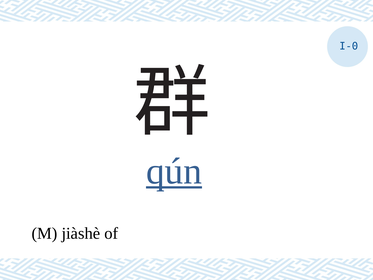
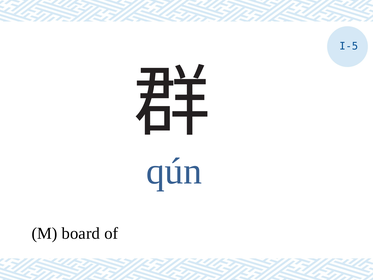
I-0: I-0 -> I-5 (349, 46)
qún underline: present -> none (174, 171)
jiàshè: jiàshè -> board (81, 233)
